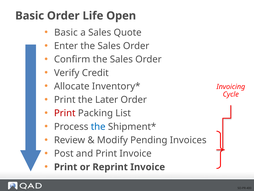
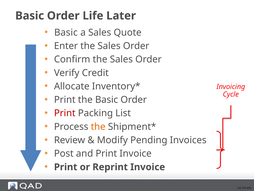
Open: Open -> Later (121, 16)
the Later: Later -> Basic (107, 100)
the colour: blue -> orange (98, 126)
